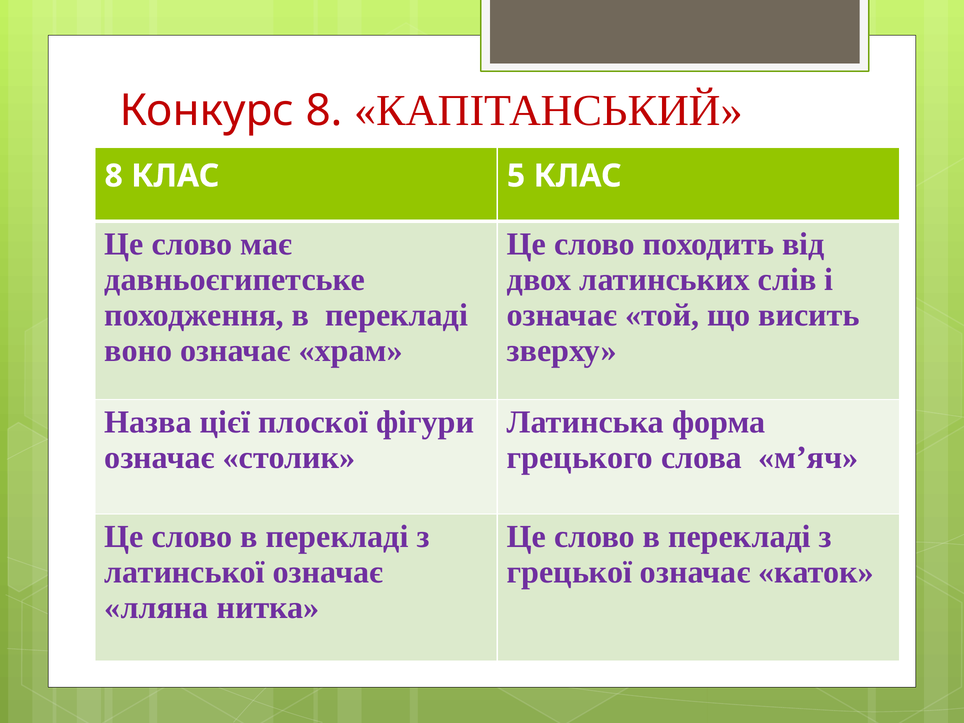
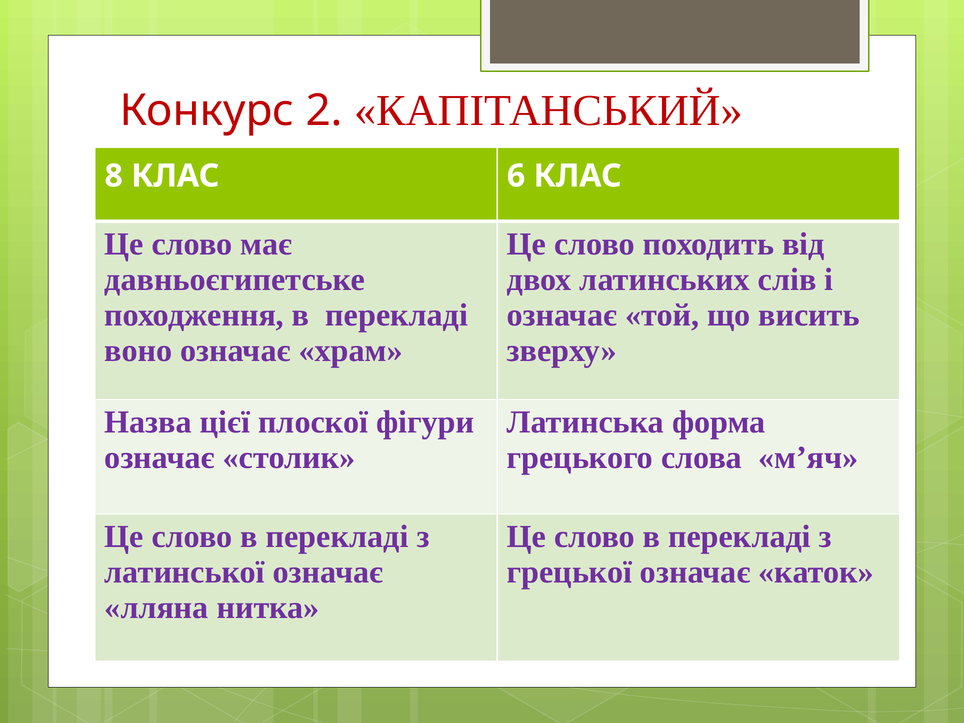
Конкурс 8: 8 -> 2 (324, 110)
5: 5 -> 6 (516, 176)
